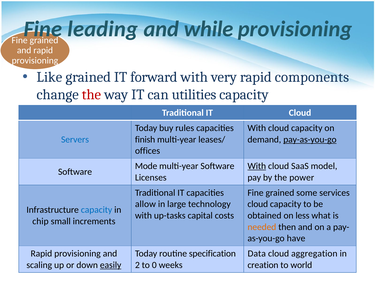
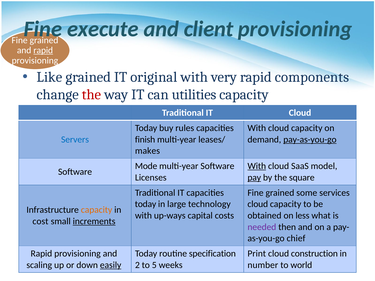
leading: leading -> execute (103, 29)
while: while -> client (209, 29)
rapid underline: none -> present (43, 50)
forward: forward -> original (154, 77)
offices: offices -> makes (147, 151)
pay underline: none -> present (254, 178)
power: power -> square (302, 178)
allow: allow -> today (146, 204)
capacity colour: blue -> orange (97, 210)
up-tasks: up-tasks -> up-ways (170, 216)
chip: chip -> cost (40, 221)
increments underline: none -> present (94, 221)
needed colour: orange -> purple (262, 227)
have: have -> chief (296, 239)
Data: Data -> Print (257, 254)
aggregation: aggregation -> construction (314, 254)
0: 0 -> 5 (154, 265)
creation: creation -> number (263, 265)
